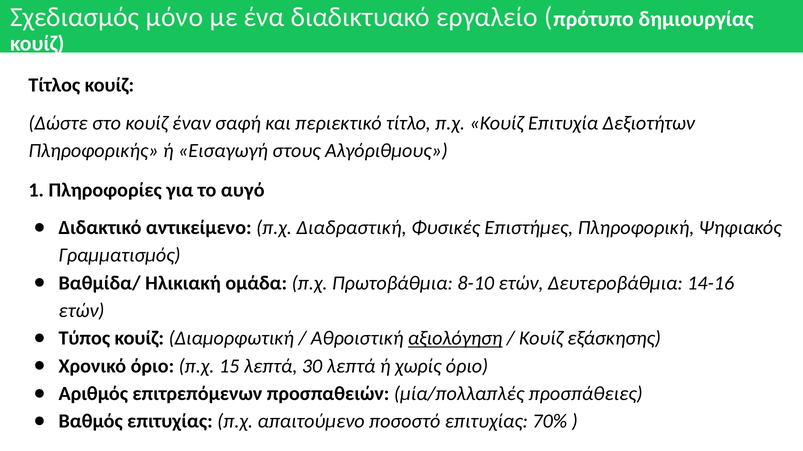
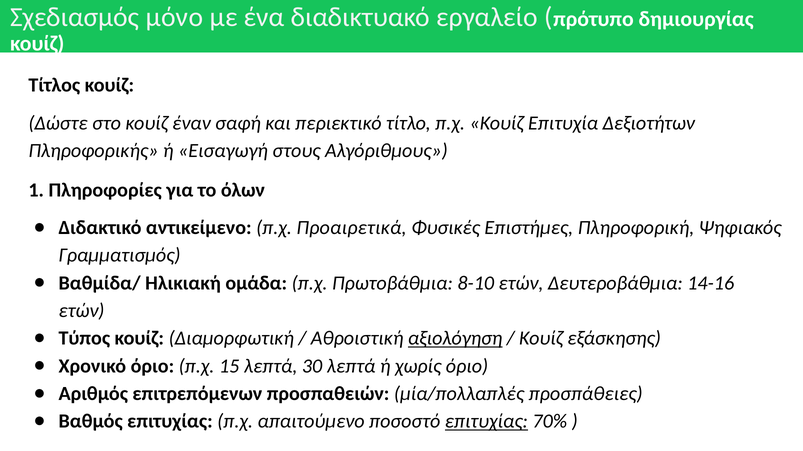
αυγό: αυγό -> όλων (243, 190)
Διαδραστική: Διαδραστική -> Προαιρετικά (352, 228)
επιτυχίας underline: none -> present (486, 422)
